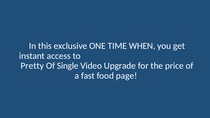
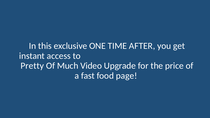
WHEN: WHEN -> AFTER (142, 46)
Single: Single -> Much (68, 66)
